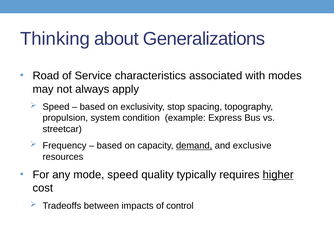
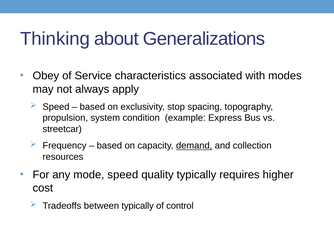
Road: Road -> Obey (46, 76)
exclusive: exclusive -> collection (252, 146)
higher underline: present -> none (278, 175)
between impacts: impacts -> typically (138, 206)
